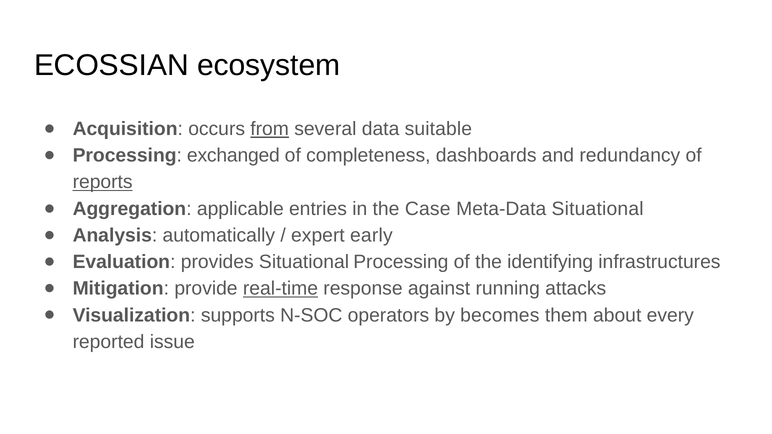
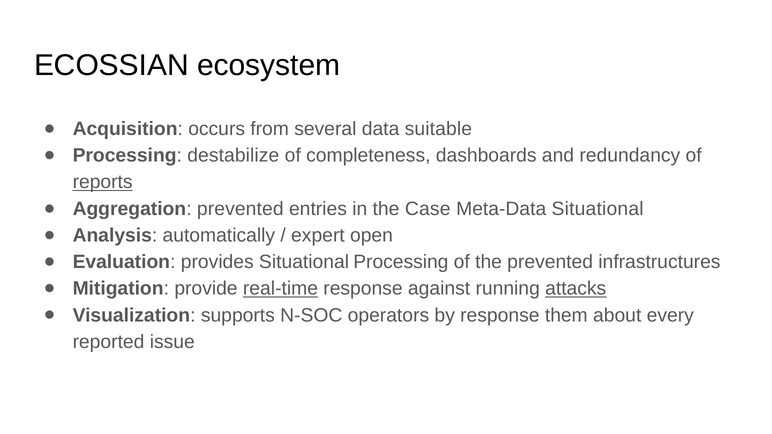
from underline: present -> none (270, 129)
exchanged: exchanged -> destabilize (233, 156)
Aggregation applicable: applicable -> prevented (240, 209)
early: early -> open (371, 235)
the identifying: identifying -> prevented (550, 262)
attacks underline: none -> present (576, 289)
by becomes: becomes -> response (500, 315)
